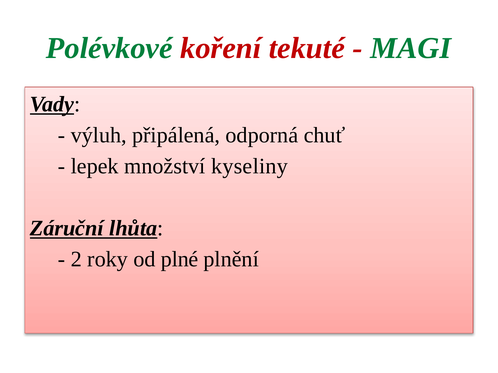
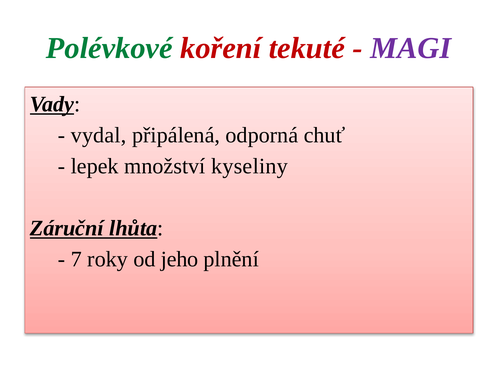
MAGI colour: green -> purple (411, 48)
výluh: výluh -> vydal (99, 136)
2: 2 -> 7 (76, 260)
plné: plné -> jeho (180, 260)
